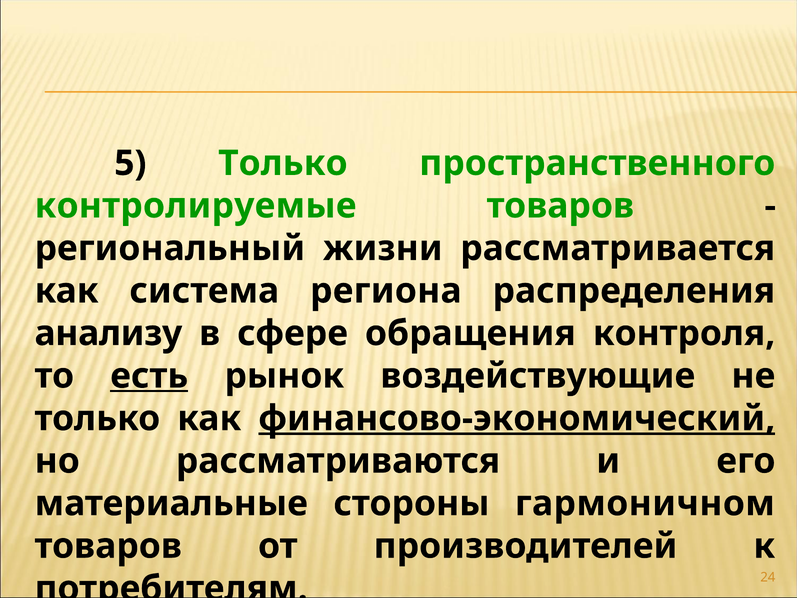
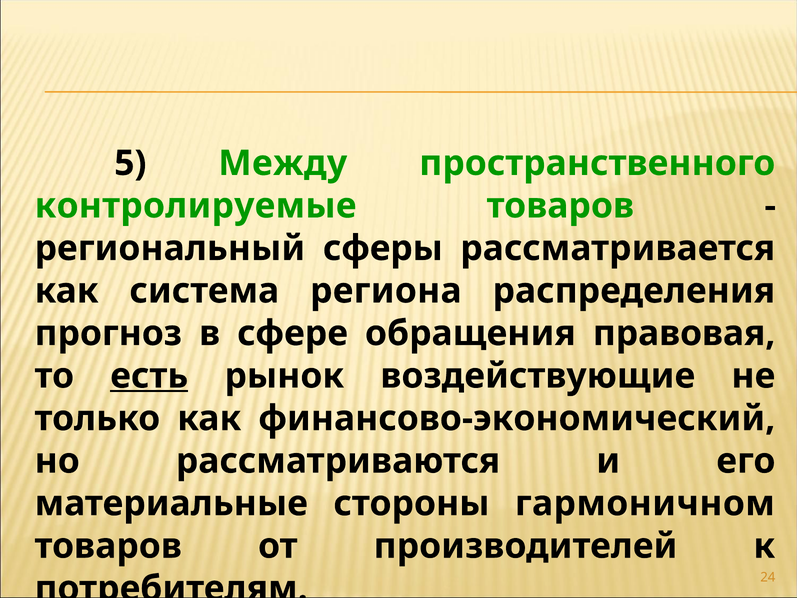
5 Только: Только -> Между (283, 163)
жизни: жизни -> сферы (383, 248)
анализу: анализу -> прогноз (108, 333)
контроля: контроля -> правовая (684, 333)
финансово-экономический underline: present -> none (517, 418)
